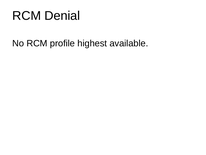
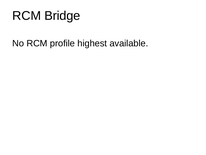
Denial: Denial -> Bridge (62, 16)
